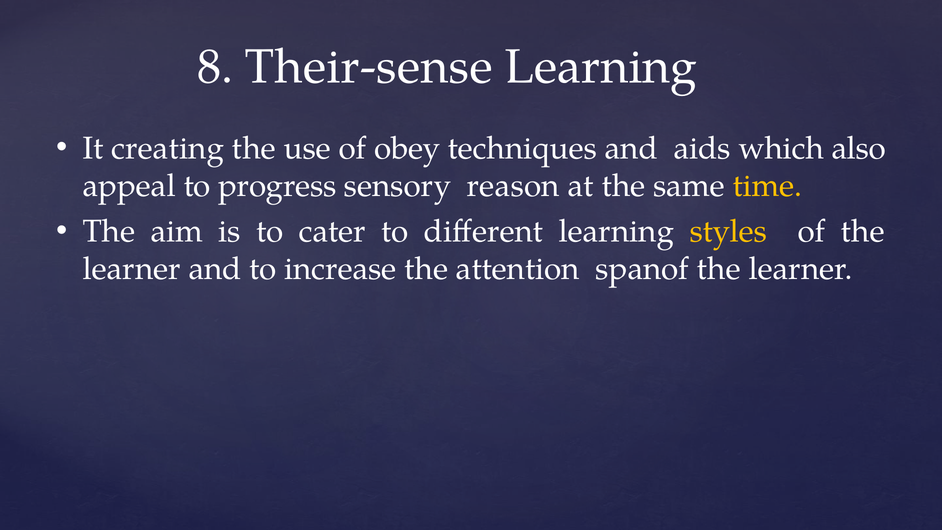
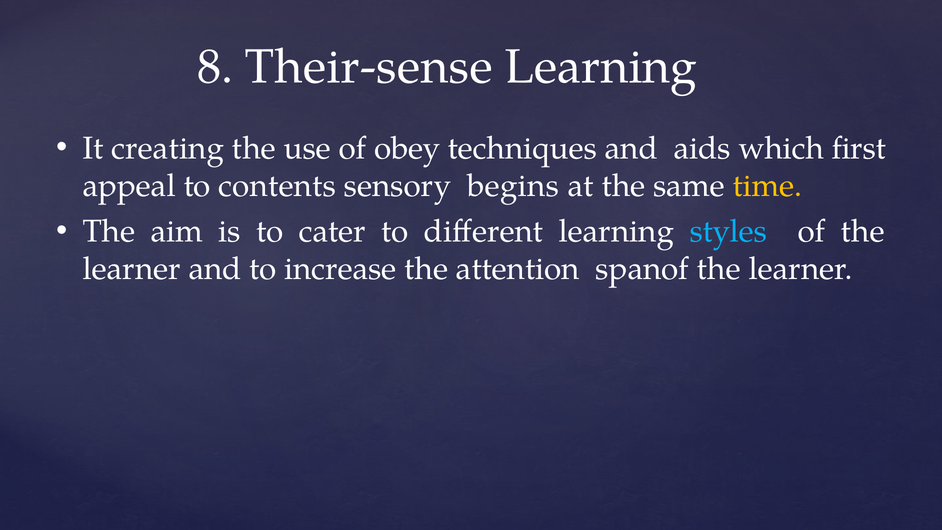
also: also -> first (859, 148)
progress: progress -> contents (277, 186)
reason: reason -> begins (513, 186)
styles colour: yellow -> light blue (728, 231)
